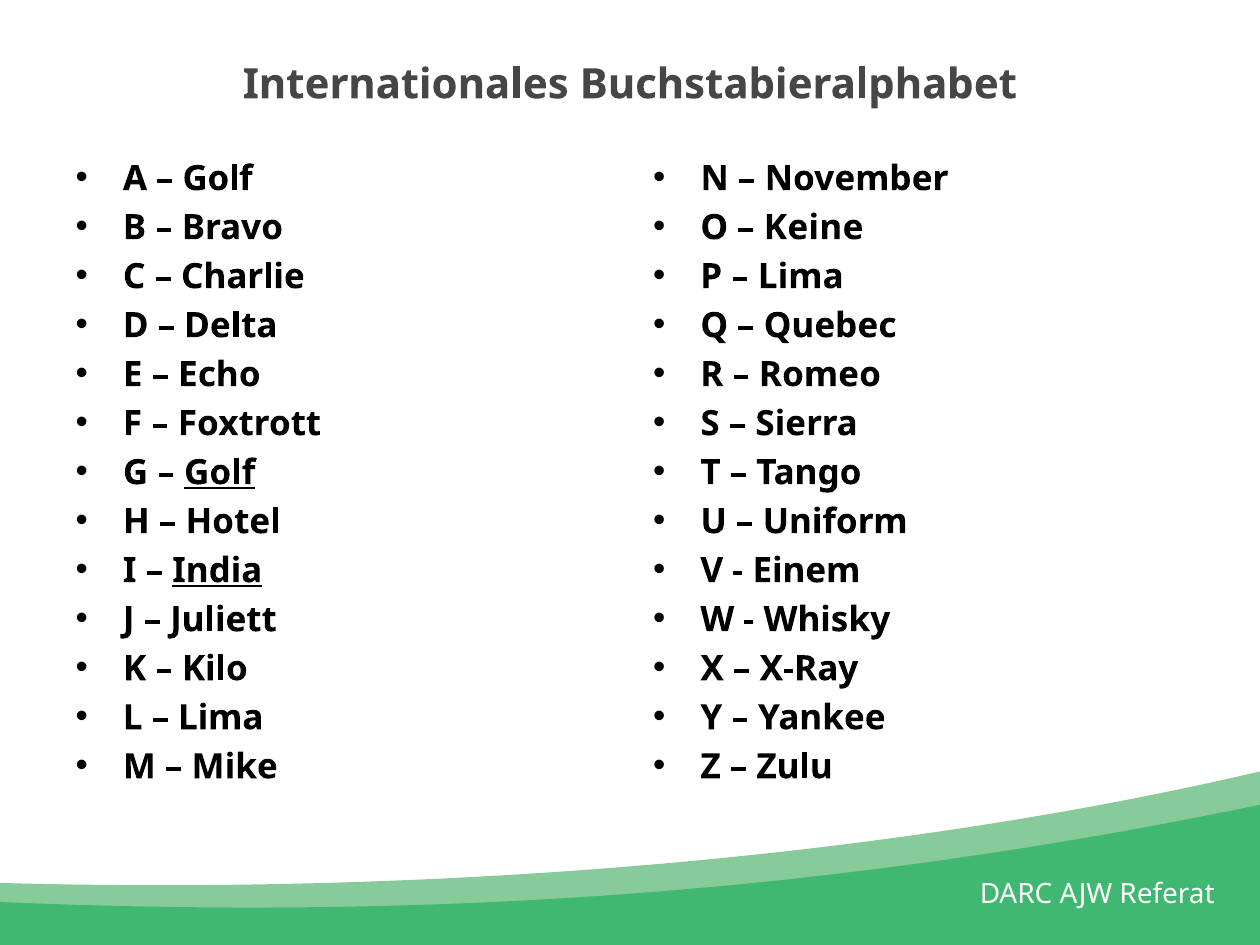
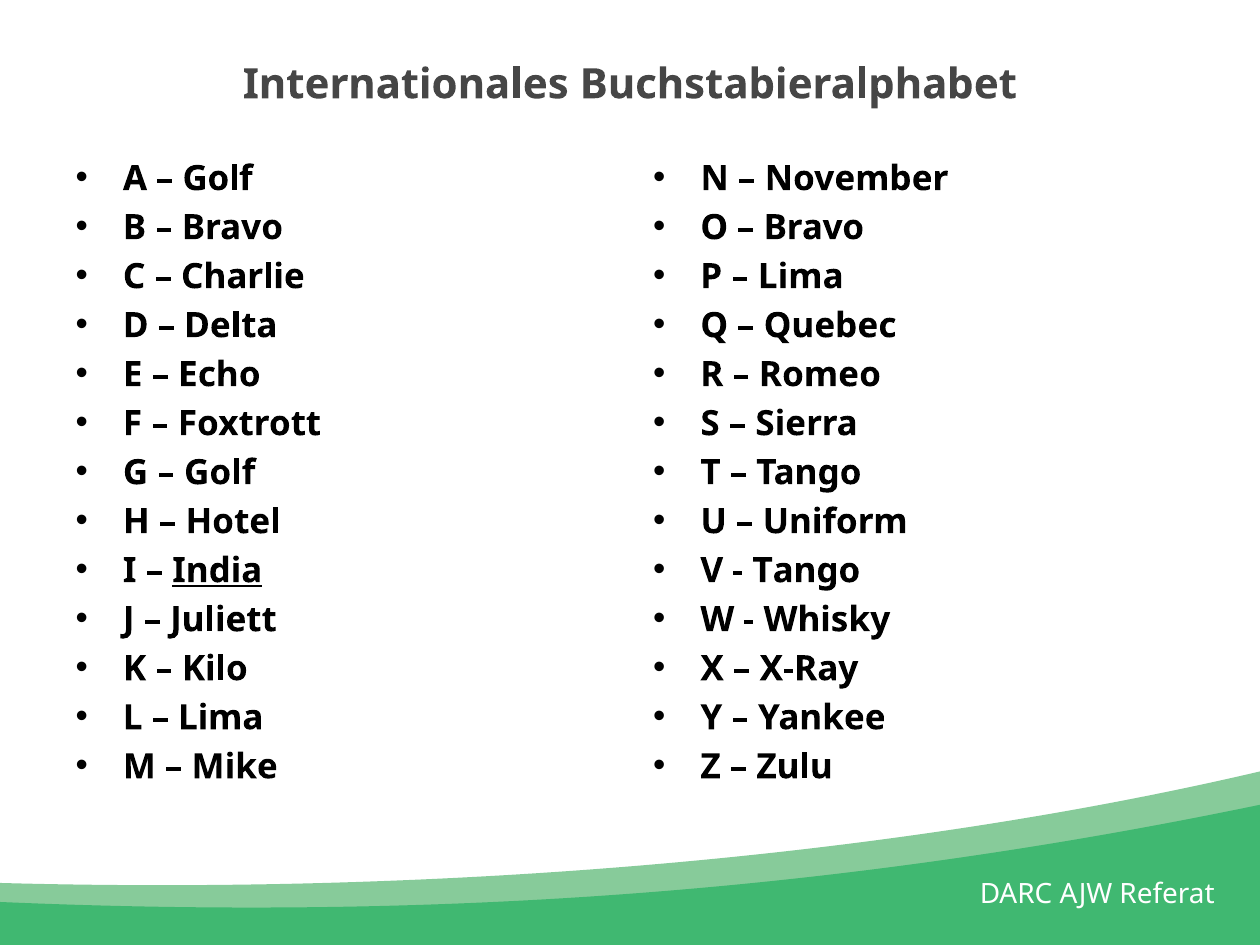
Keine: Keine -> Bravo (814, 228)
Golf underline: present -> none (220, 473)
Einem: Einem -> Tango (806, 571)
